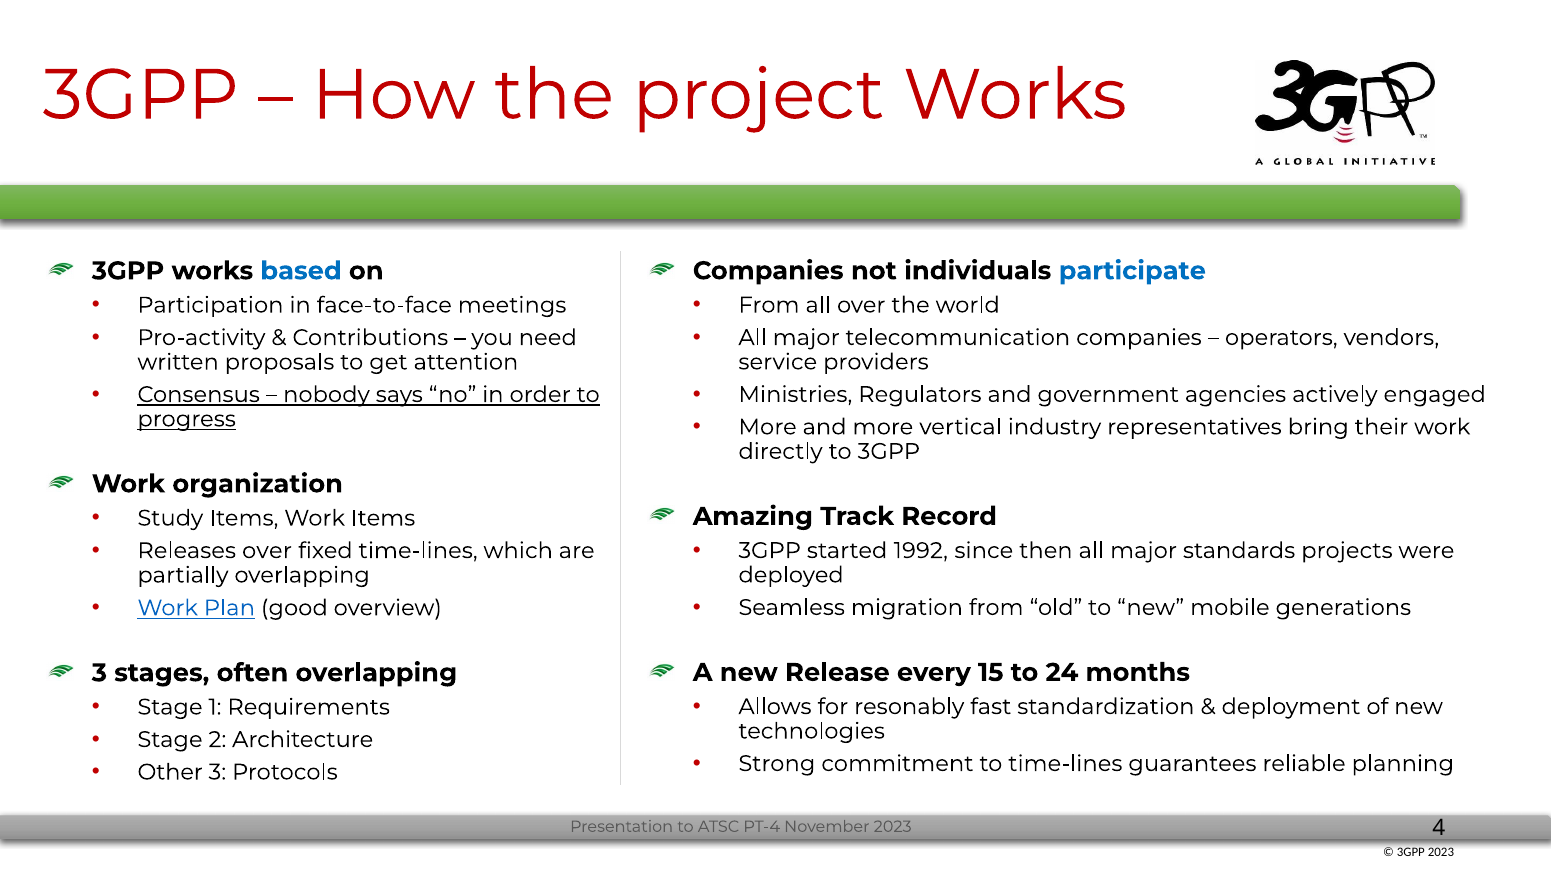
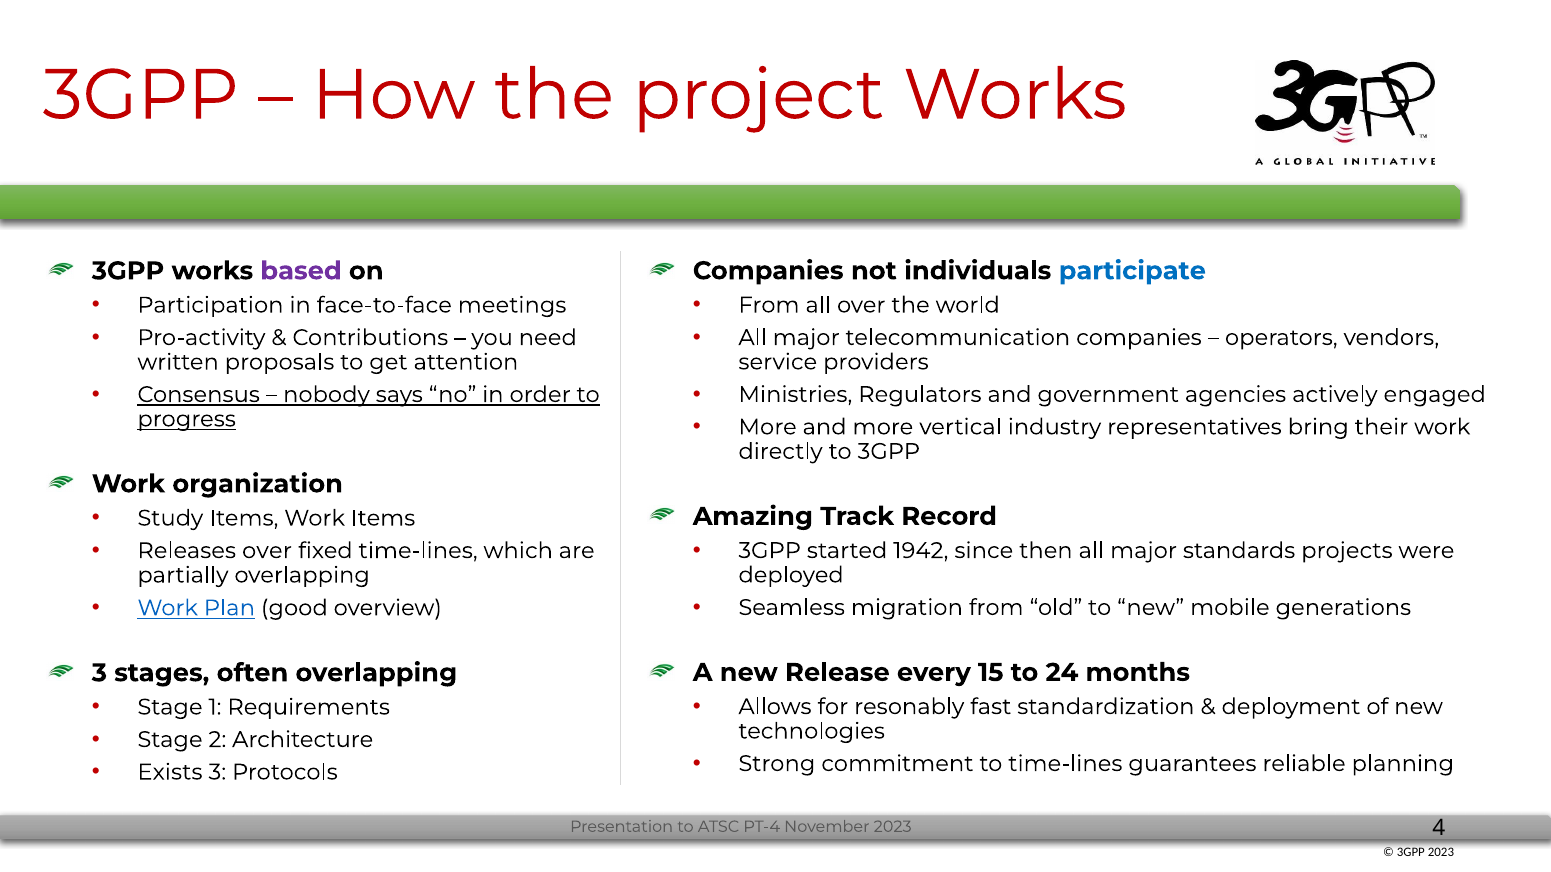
based colour: blue -> purple (301, 271)
1992: 1992 -> 1942 (921, 551)
Other: Other -> Exists (170, 772)
